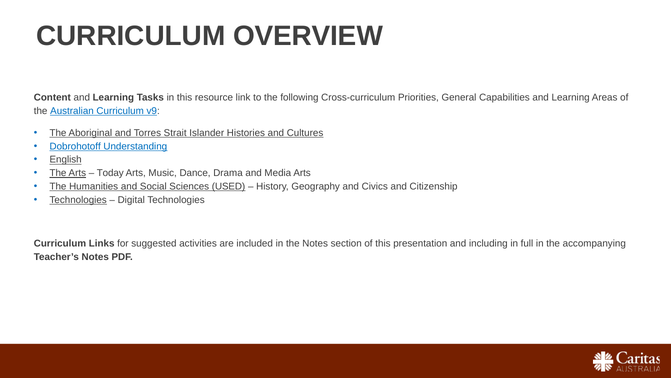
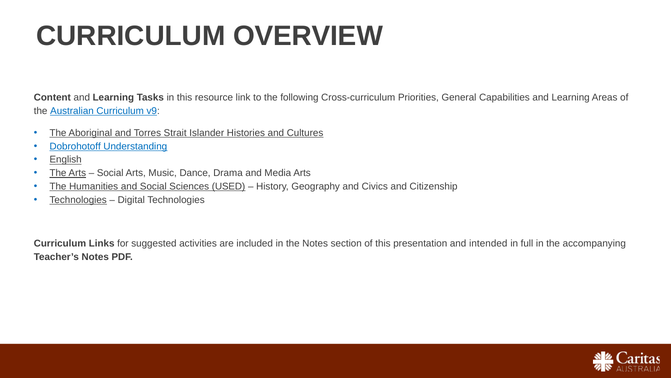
Today: Today -> Social (110, 173)
including: including -> intended (488, 243)
